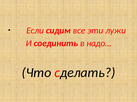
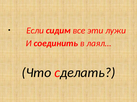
надо…: надо… -> лаял… (99, 44)
